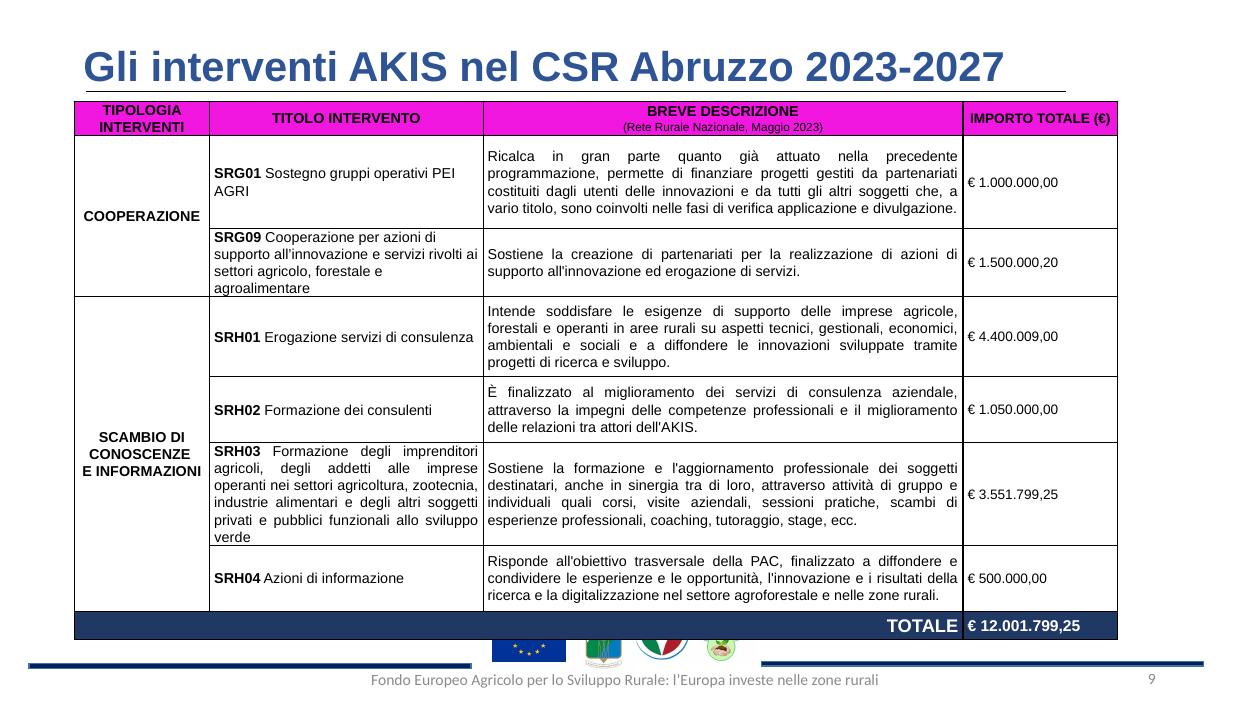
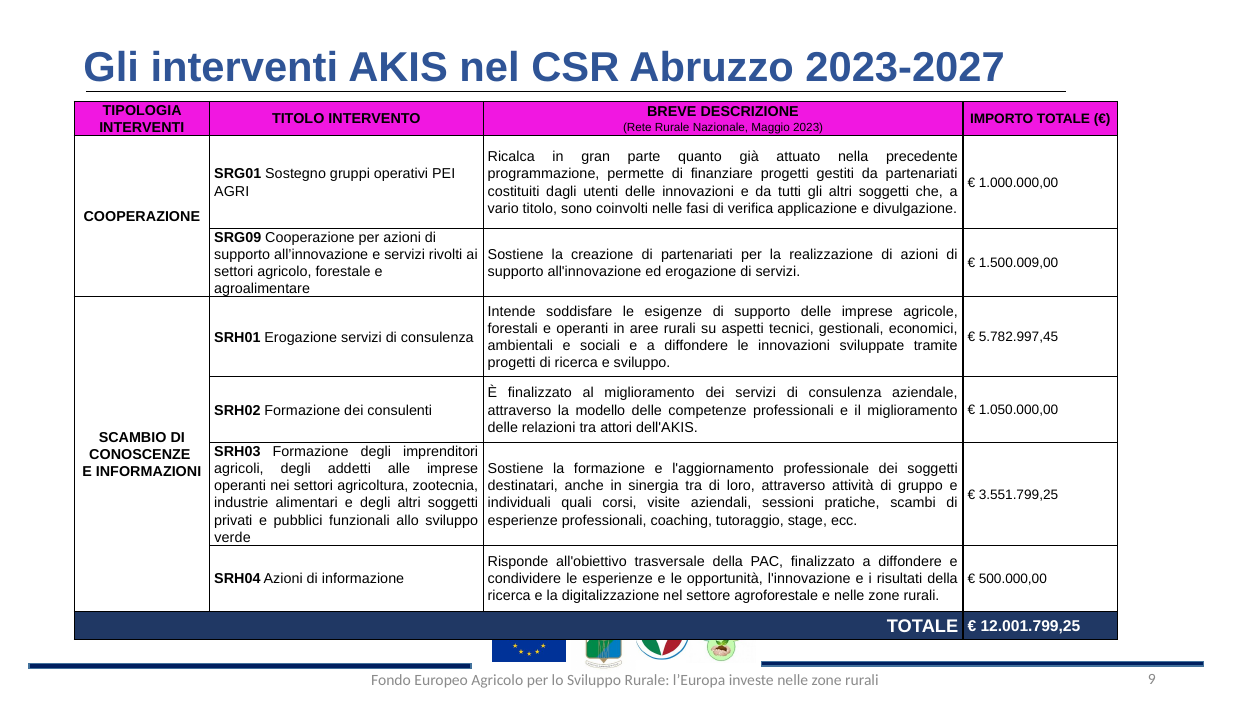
1.500.000,20: 1.500.000,20 -> 1.500.009,00 (1019, 263)
4.400.009,00: 4.400.009,00 -> 5.782.997,45 (1019, 337)
impegni: impegni -> modello (600, 410)
